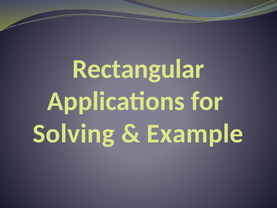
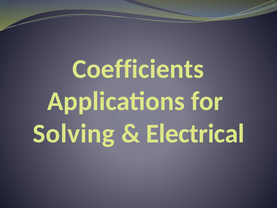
Rectangular: Rectangular -> Coefficients (138, 69)
Example: Example -> Electrical (195, 133)
